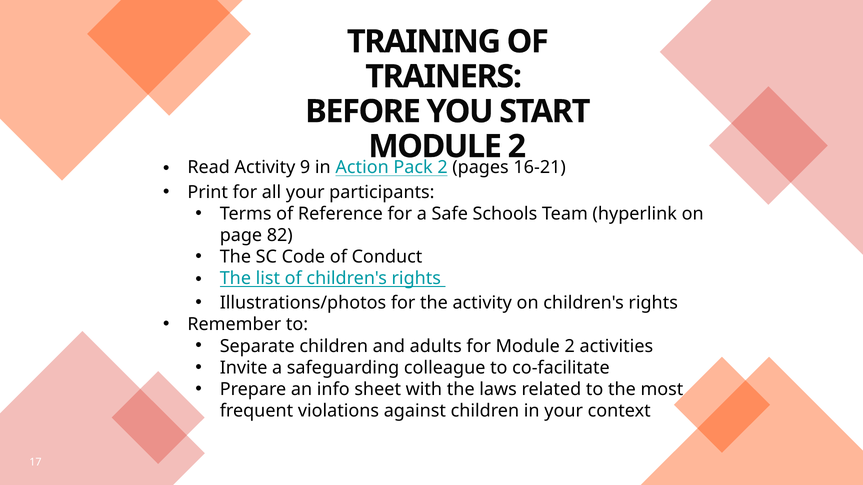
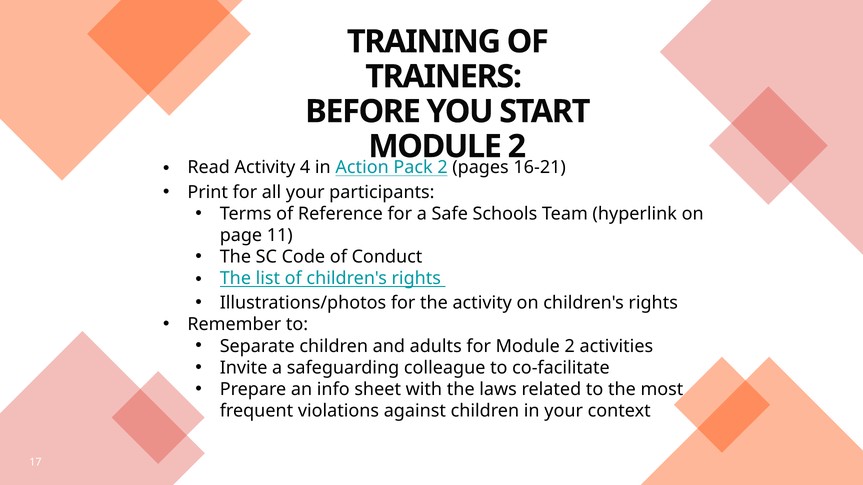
9: 9 -> 4 (305, 168)
82: 82 -> 11 (280, 235)
